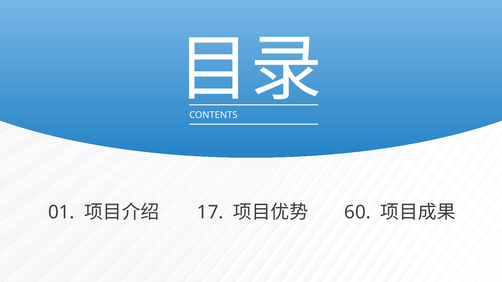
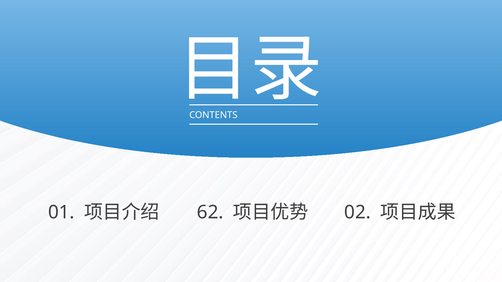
17: 17 -> 62 (210, 213)
60: 60 -> 02 (358, 213)
